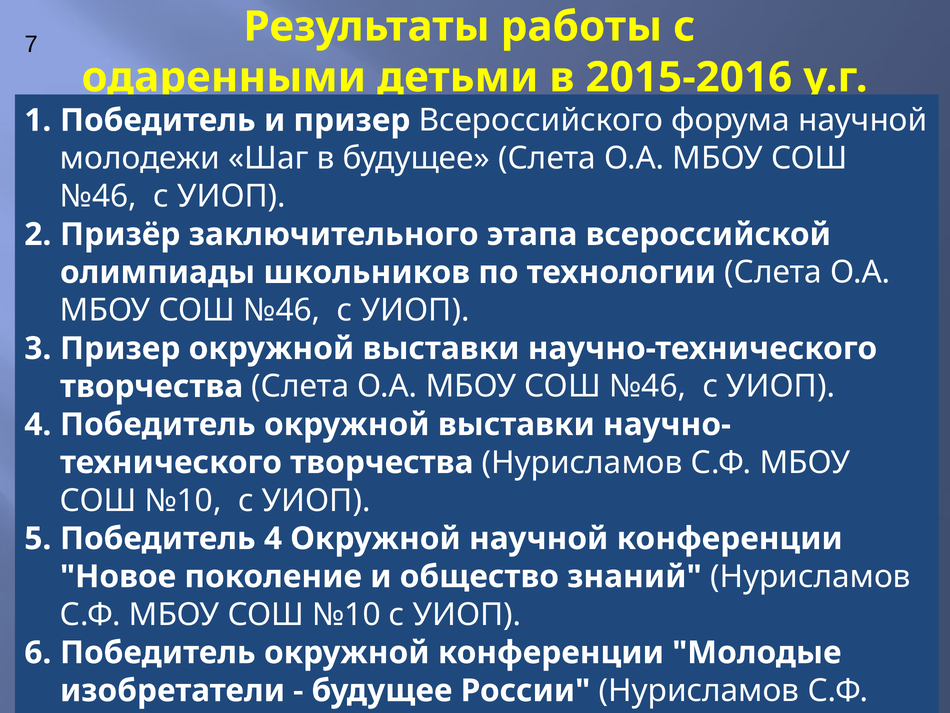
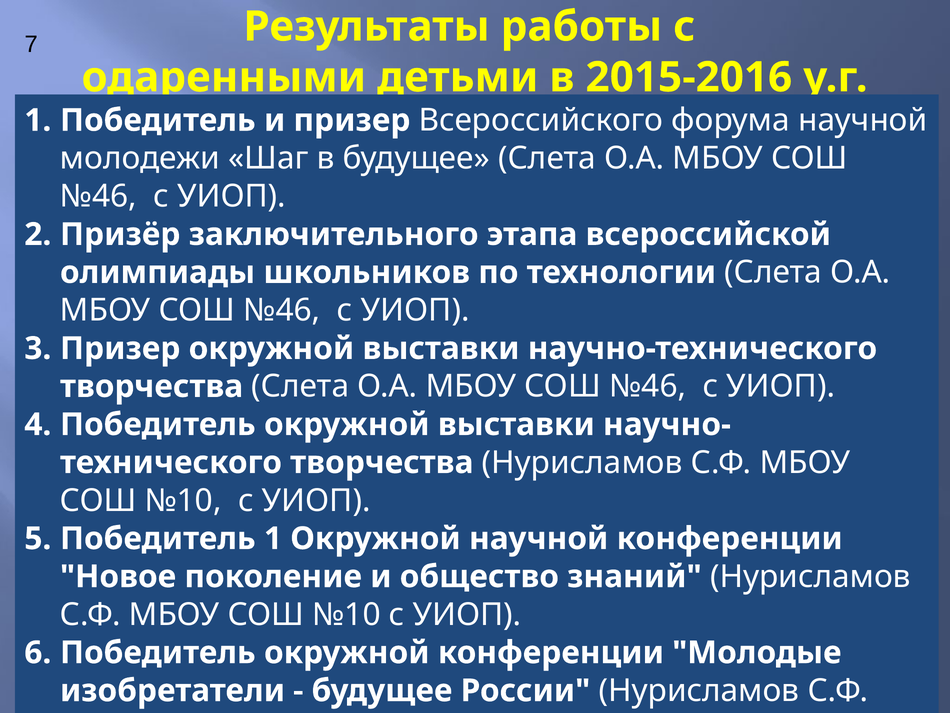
Победитель 4: 4 -> 1 (273, 538)
